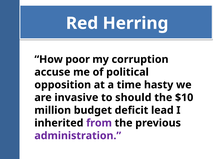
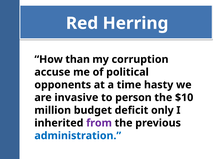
poor: poor -> than (78, 60)
opposition: opposition -> opponents (63, 85)
should: should -> person (133, 98)
lead: lead -> only (162, 111)
administration colour: purple -> blue (78, 136)
